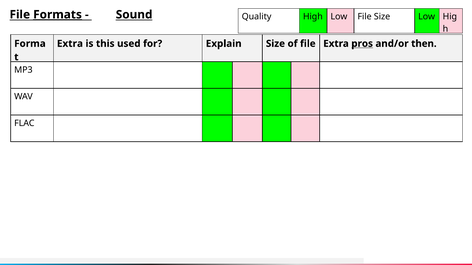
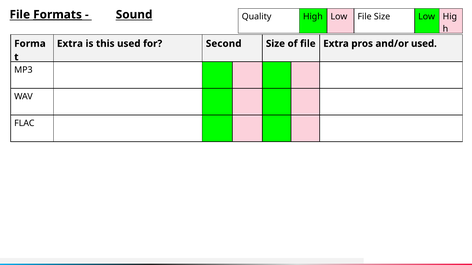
Explain: Explain -> Second (224, 44)
pros underline: present -> none (362, 44)
and/or then: then -> used (424, 44)
